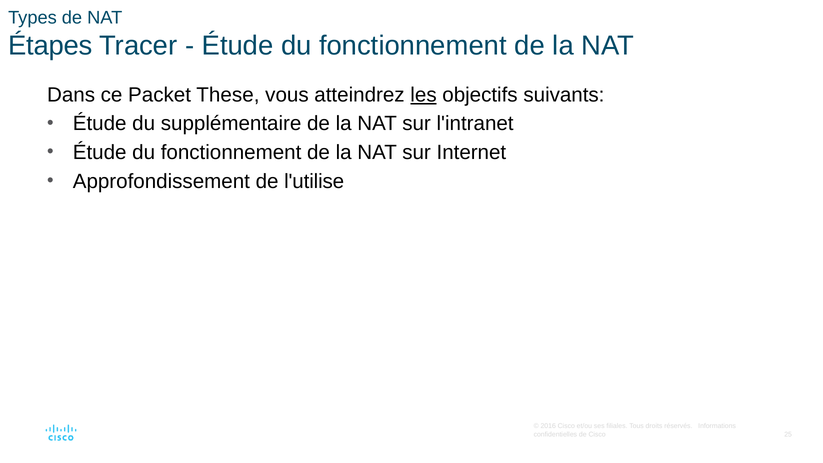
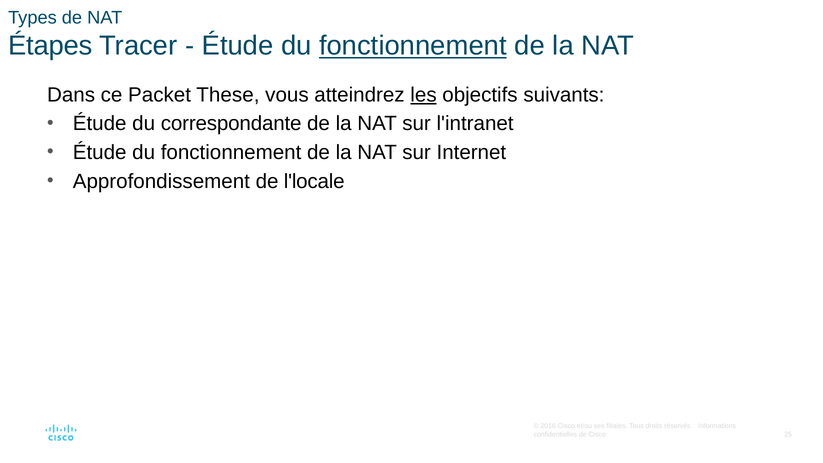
fonctionnement underline: none -> present (413, 46)
supplémentaire: supplémentaire -> correspondante (231, 124)
l'utilise: l'utilise -> l'locale (314, 181)
